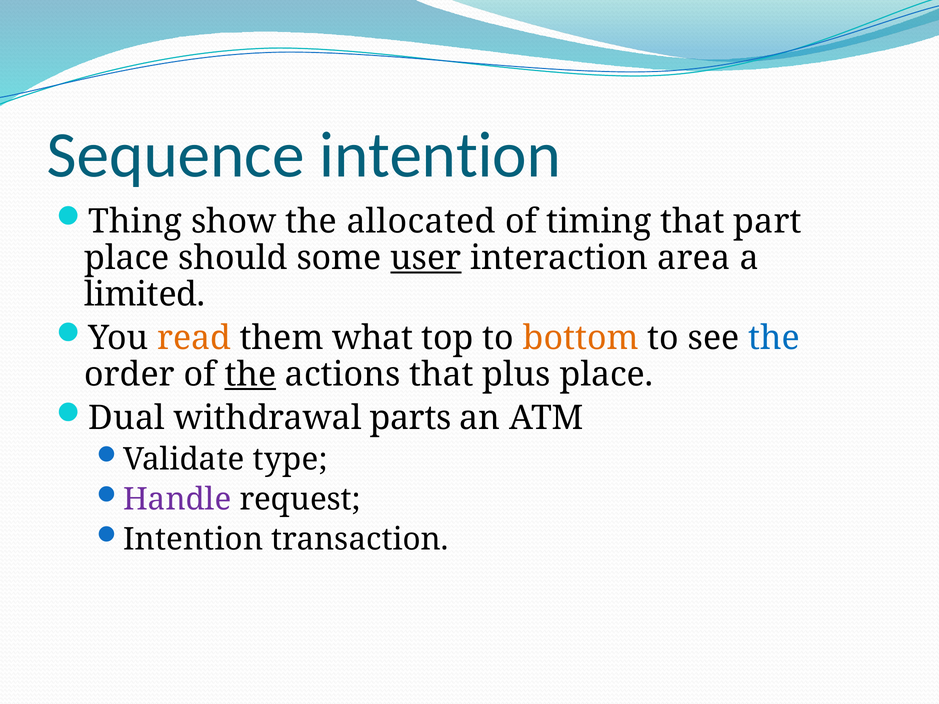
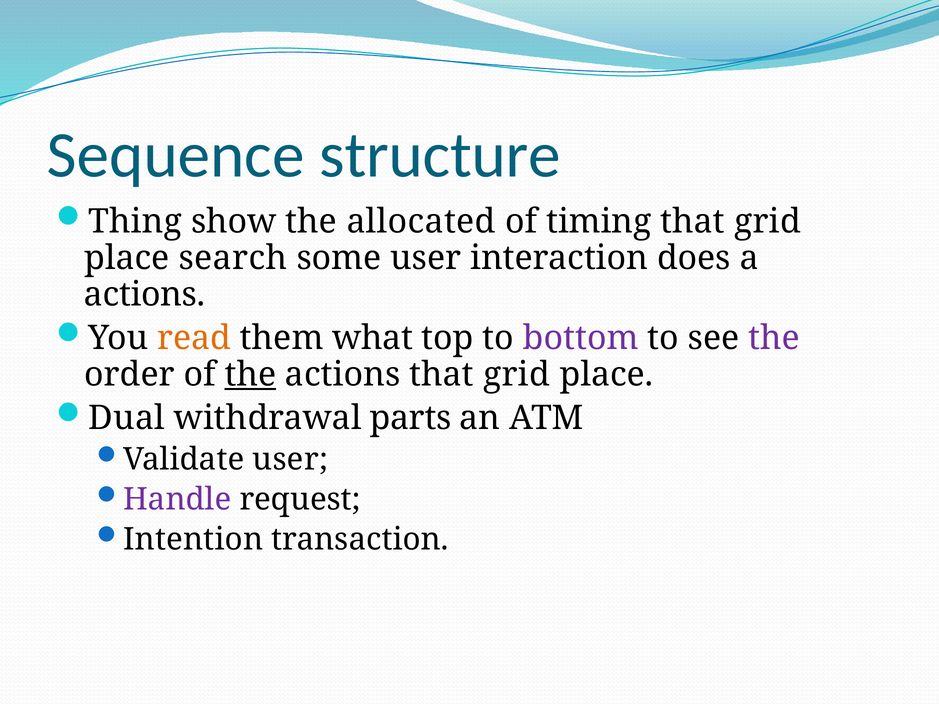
Sequence intention: intention -> structure (440, 155)
part: part -> grid (767, 221)
should: should -> search (233, 258)
user underline: present -> none (426, 258)
area: area -> does (694, 258)
limited: limited -> actions (145, 295)
bottom colour: orange -> purple (581, 338)
the colour: blue -> purple (774, 338)
actions that plus: plus -> grid (516, 375)
Validate type: type -> user (290, 459)
